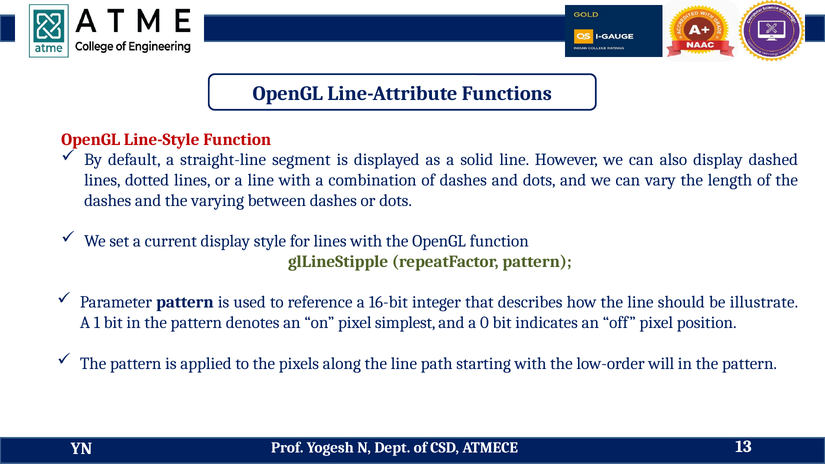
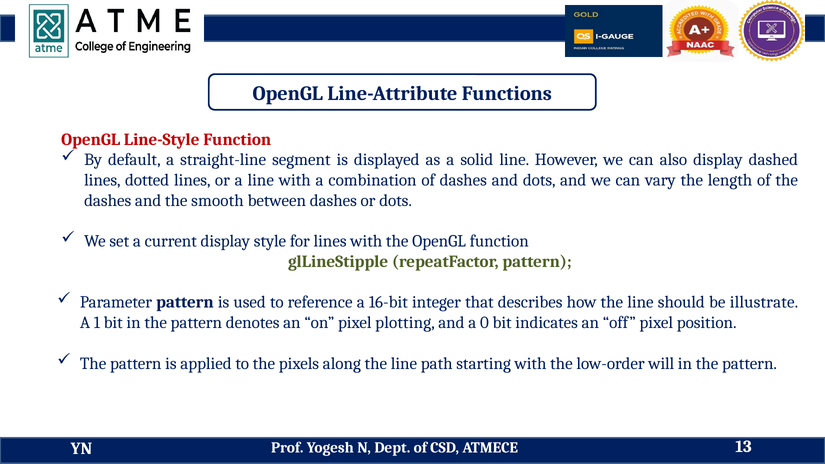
varying: varying -> smooth (217, 201)
simplest: simplest -> plotting (405, 323)
